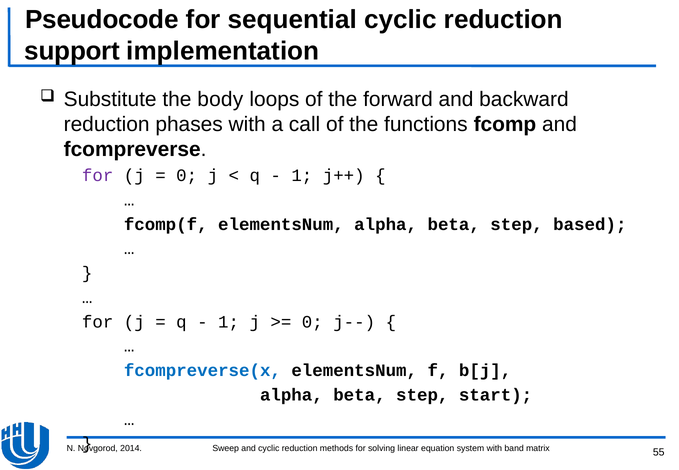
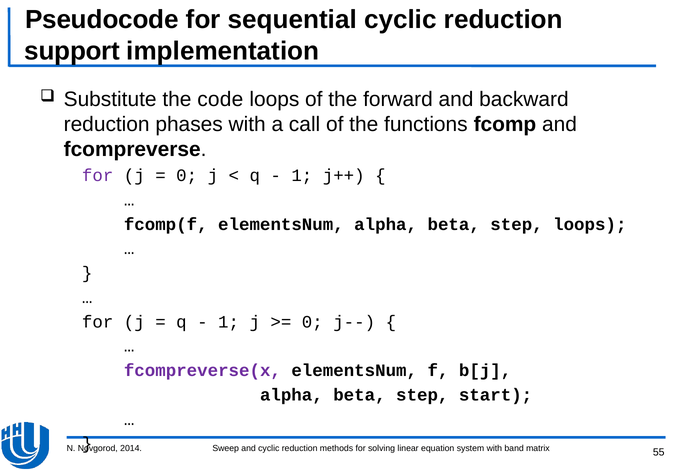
body: body -> code (220, 99)
step based: based -> loops (590, 224)
fcompreverse(x colour: blue -> purple (202, 371)
